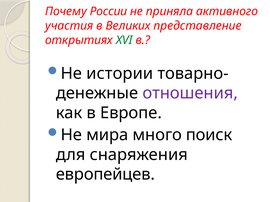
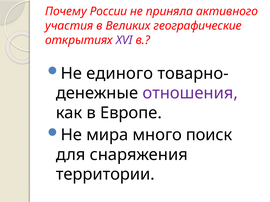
представление: представление -> географические (198, 26)
XVI colour: green -> purple (124, 40)
истории: истории -> единого (120, 74)
европейцев: европейцев -> территории (105, 175)
